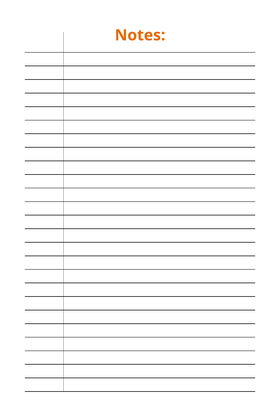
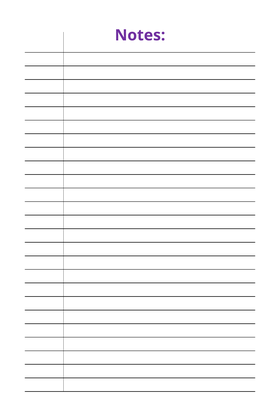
Notes colour: orange -> purple (140, 35)
